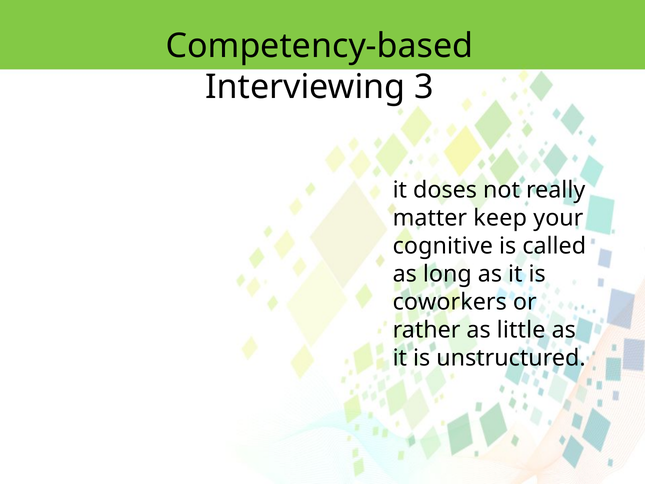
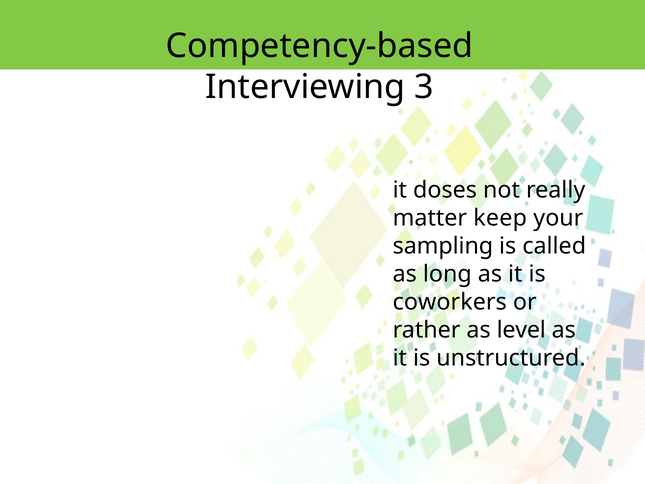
cognitive: cognitive -> sampling (443, 246)
little: little -> level (521, 330)
